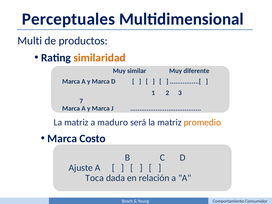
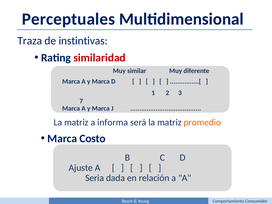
Multi: Multi -> Traza (30, 41)
productos: productos -> instintivas (83, 41)
similaridad colour: orange -> red (100, 58)
maduro: maduro -> informa (113, 122)
Toca: Toca -> Seria (95, 178)
